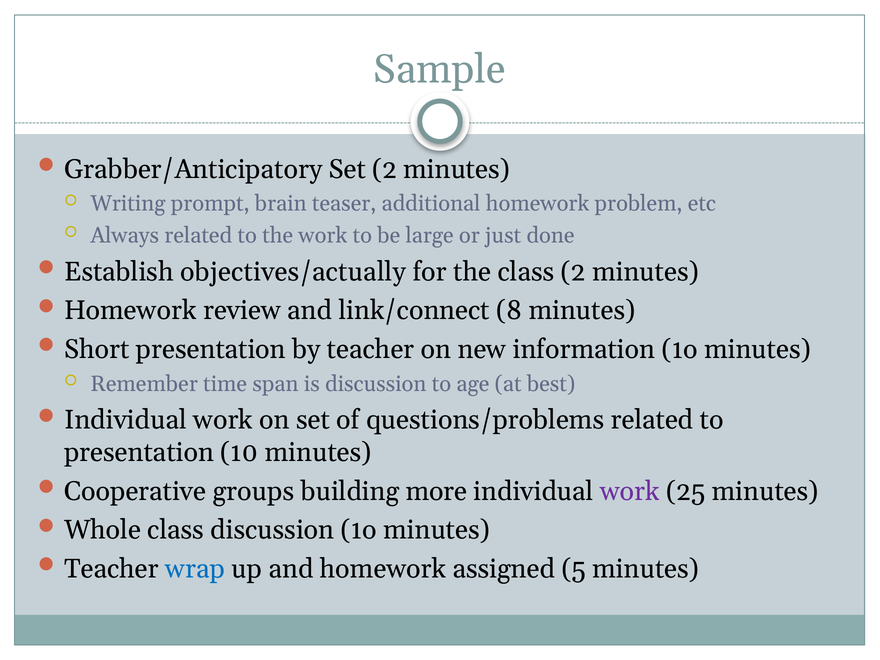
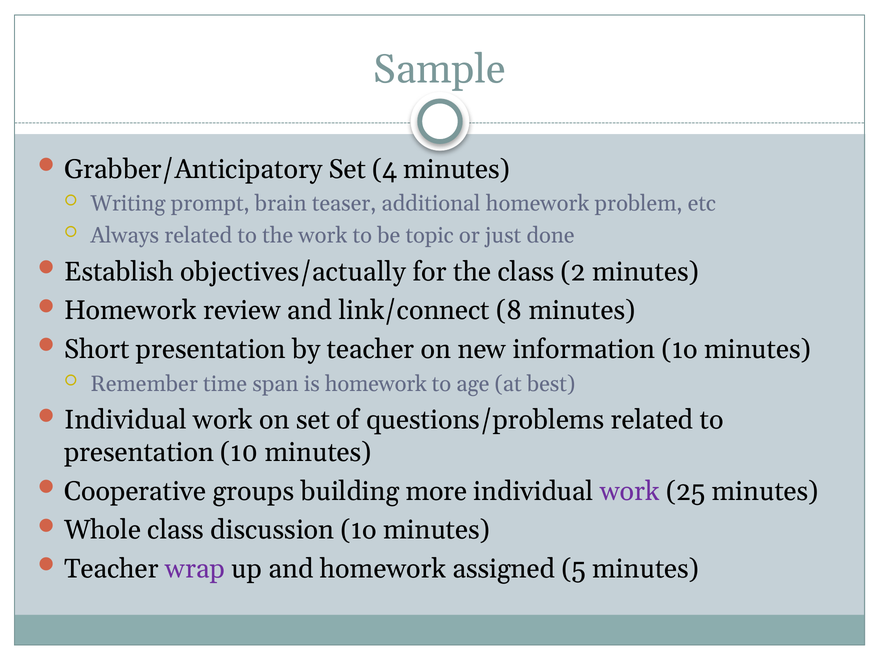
Set 2: 2 -> 4 (385, 169)
large: large -> topic (430, 235)
is discussion: discussion -> homework (376, 384)
wrap colour: blue -> purple (195, 569)
